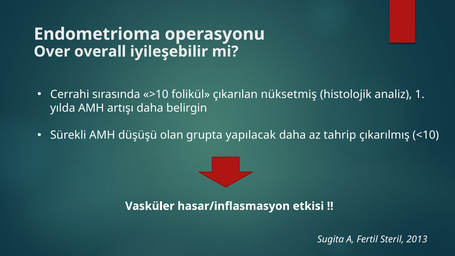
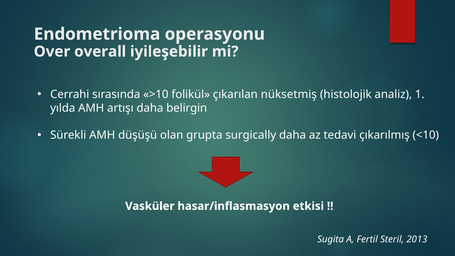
yapılacak: yapılacak -> surgically (251, 135)
tahrip: tahrip -> tedavi (340, 135)
